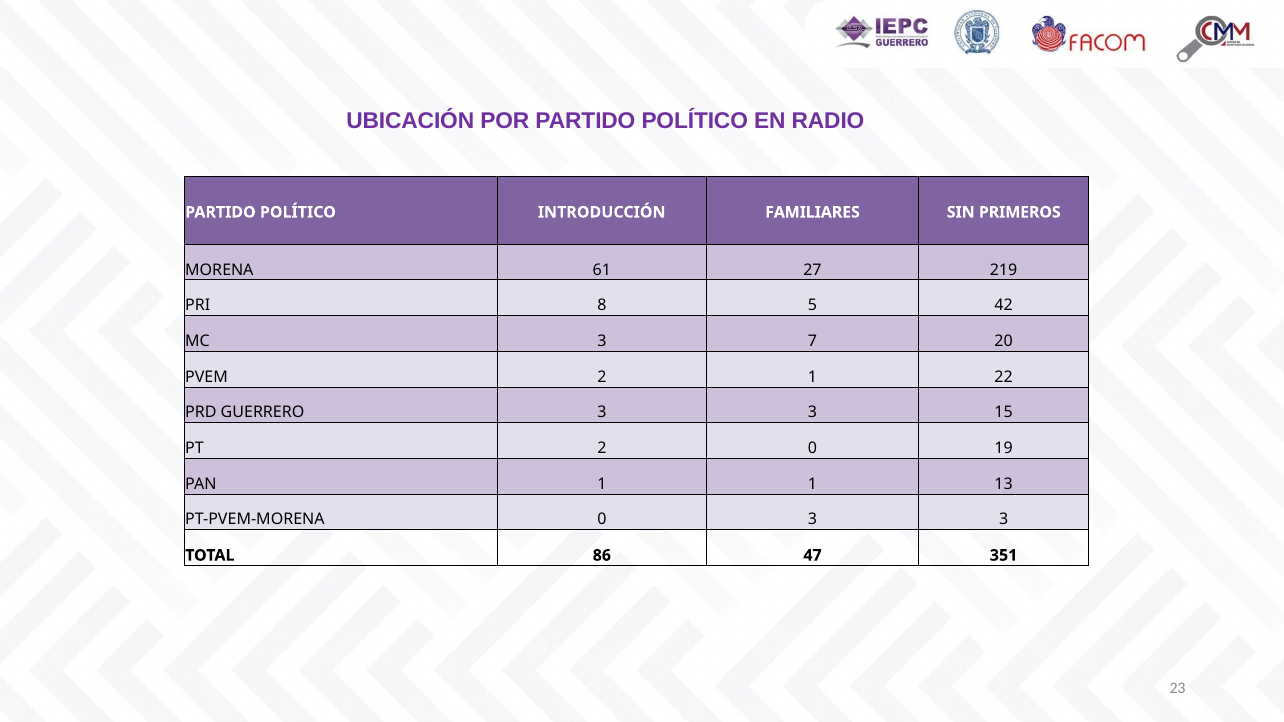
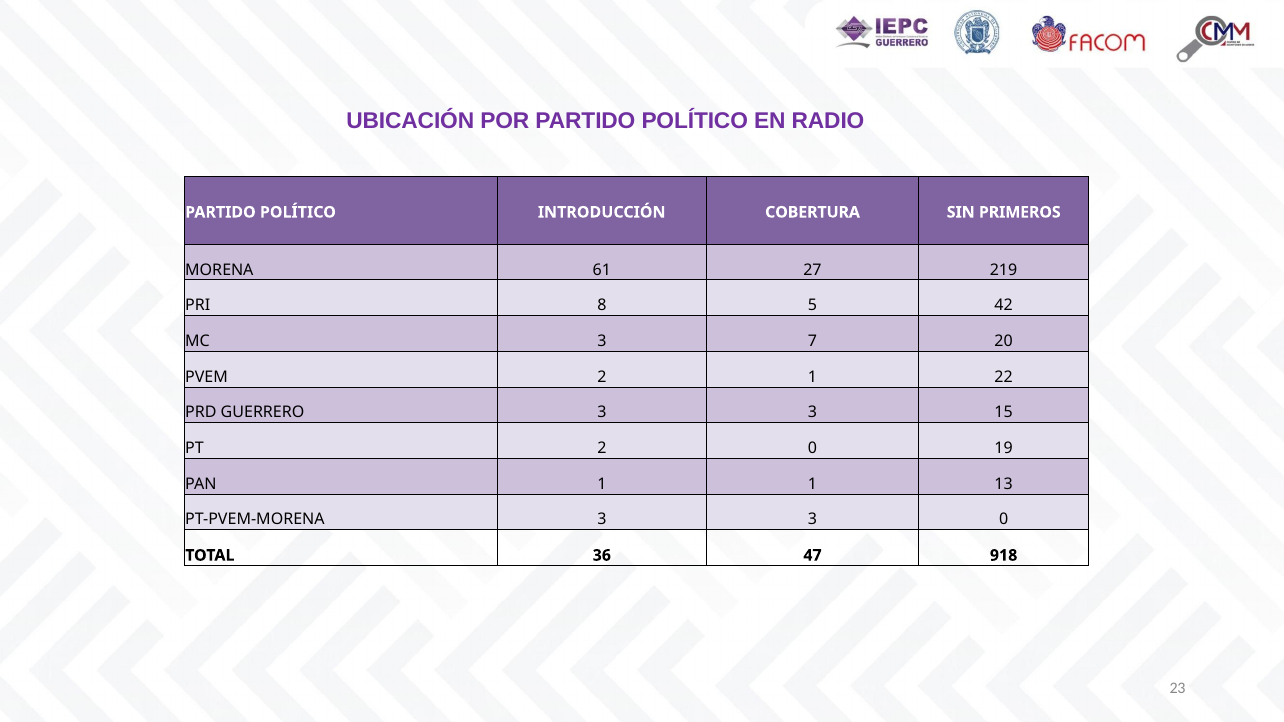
FAMILIARES: FAMILIARES -> COBERTURA (813, 212)
PT-PVEM-MORENA 0: 0 -> 3 (602, 520)
3: 3 -> 0 (1004, 520)
86: 86 -> 36 (602, 556)
351: 351 -> 918 (1004, 556)
